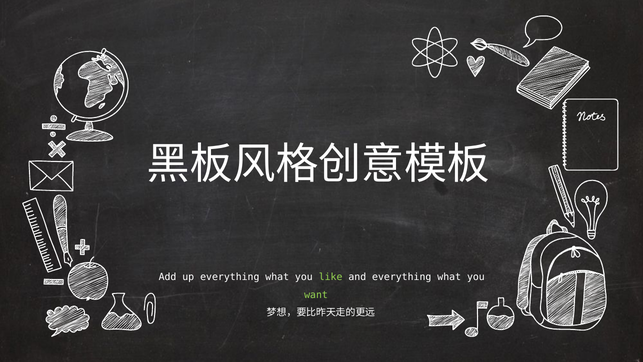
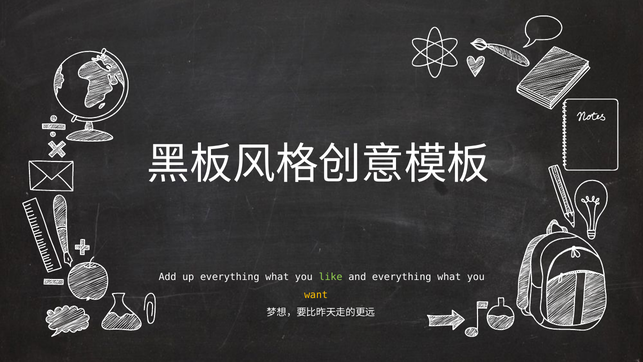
want colour: light green -> yellow (316, 295)
